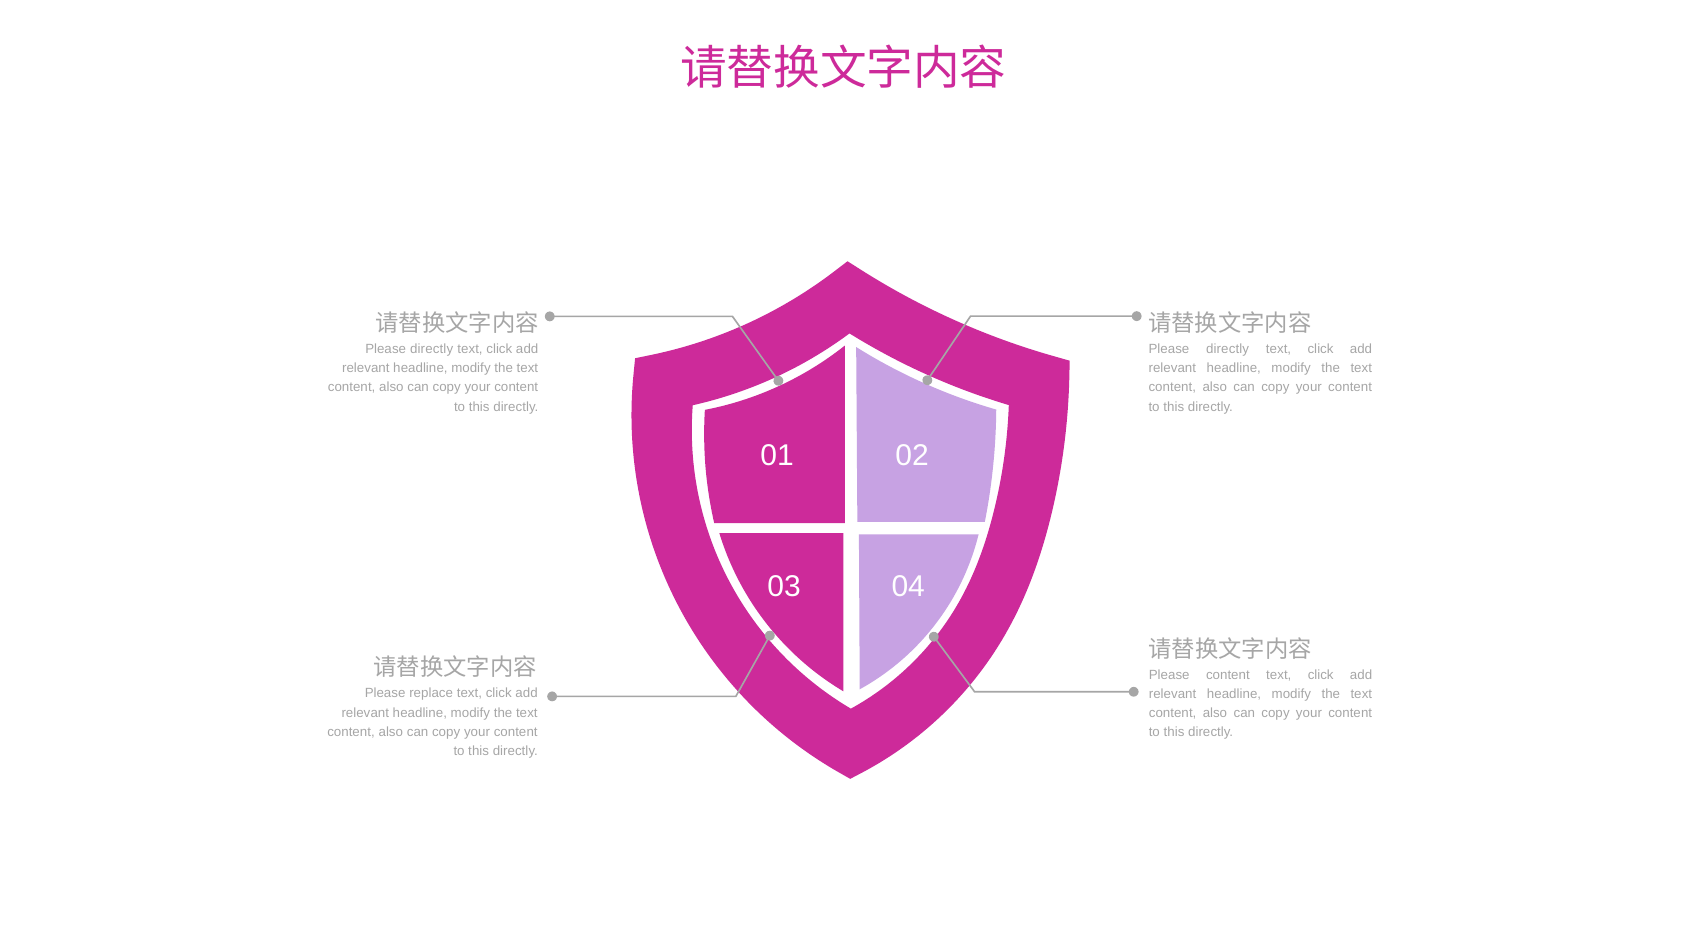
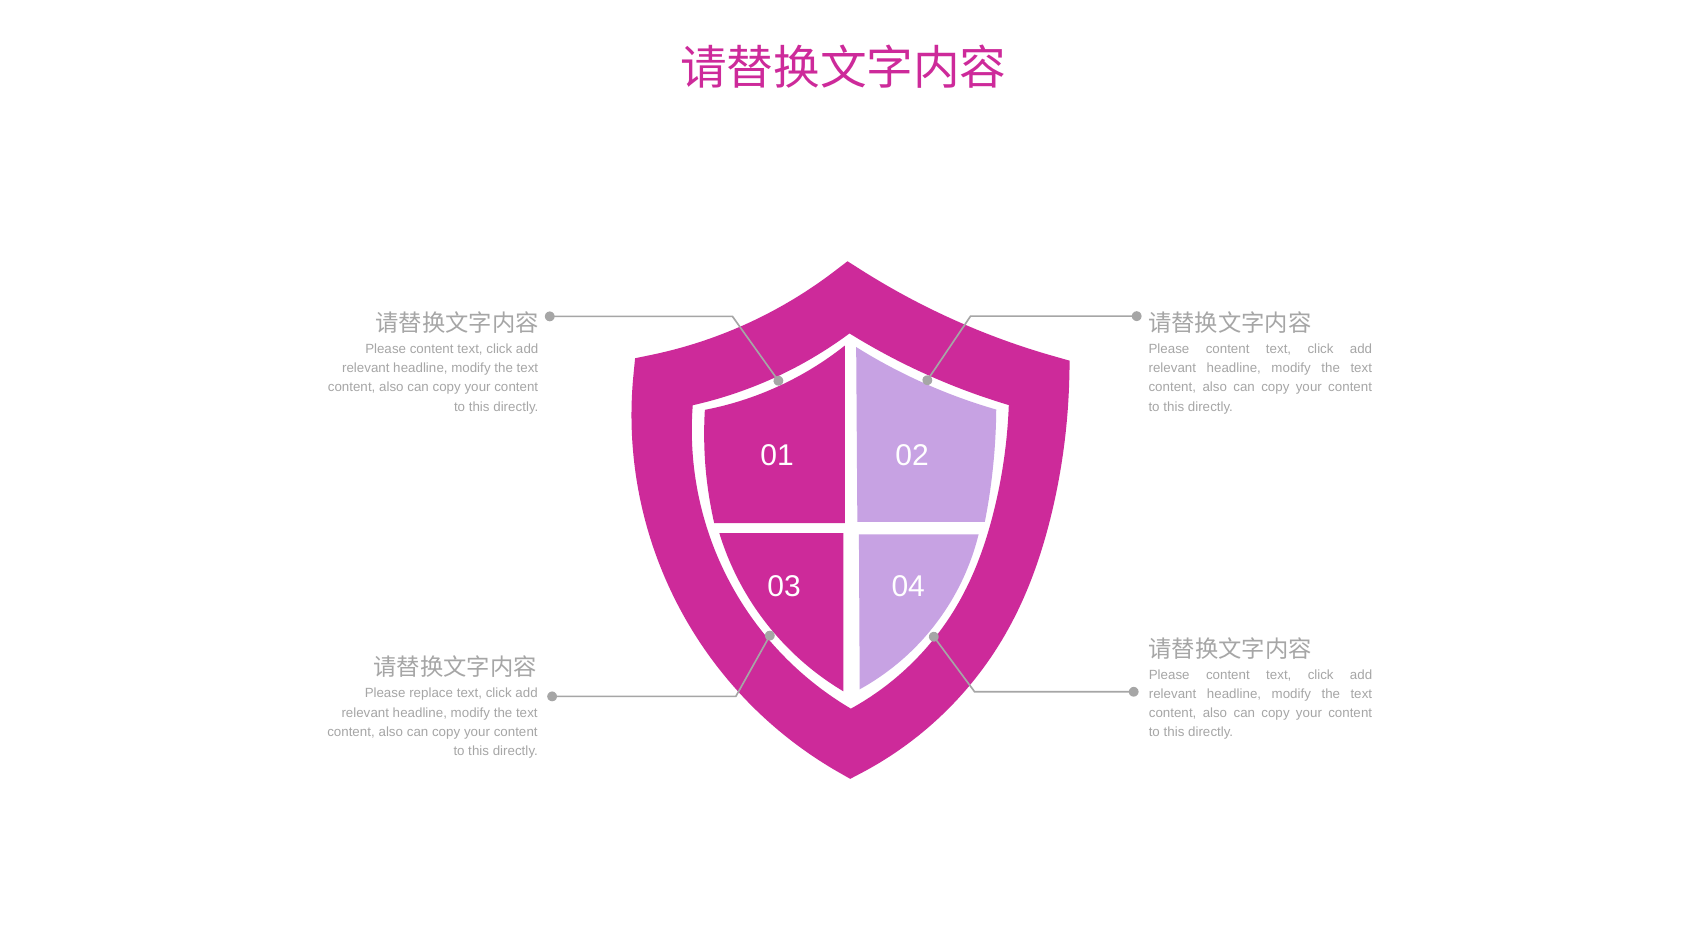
directly: directly -> content (432, 349)
directly: directly -> content (1228, 349)
